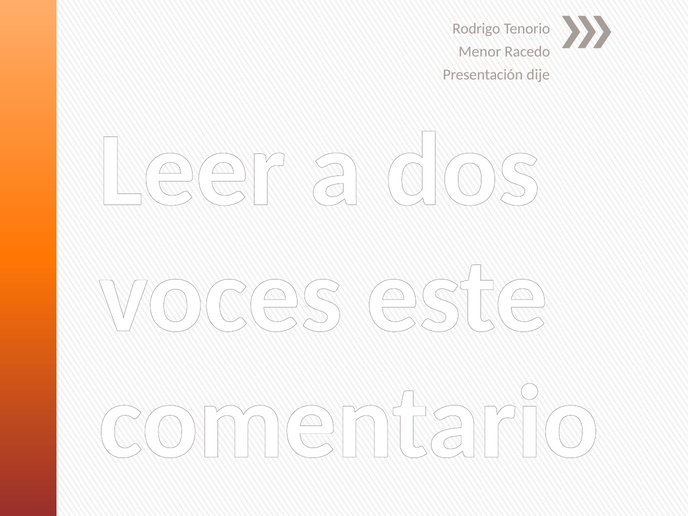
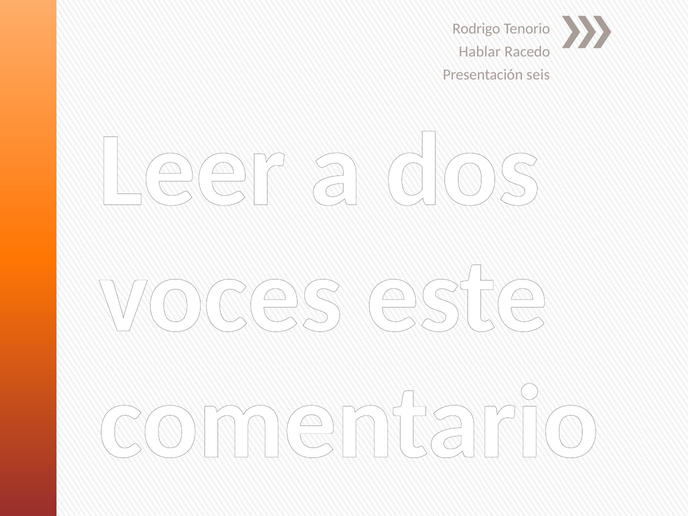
Menor: Menor -> Hablar (480, 52)
dije: dije -> seis (538, 75)
